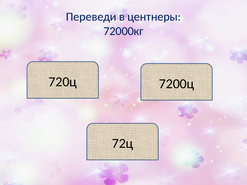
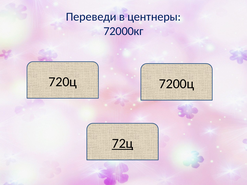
72ц underline: none -> present (123, 144)
